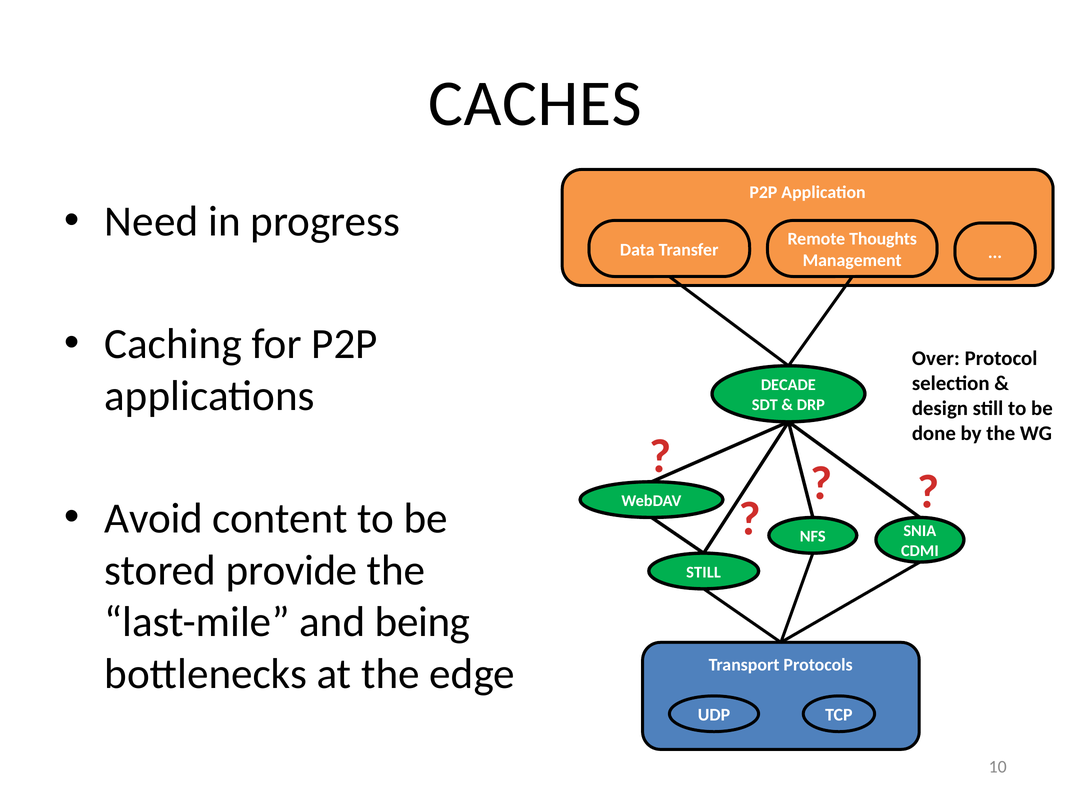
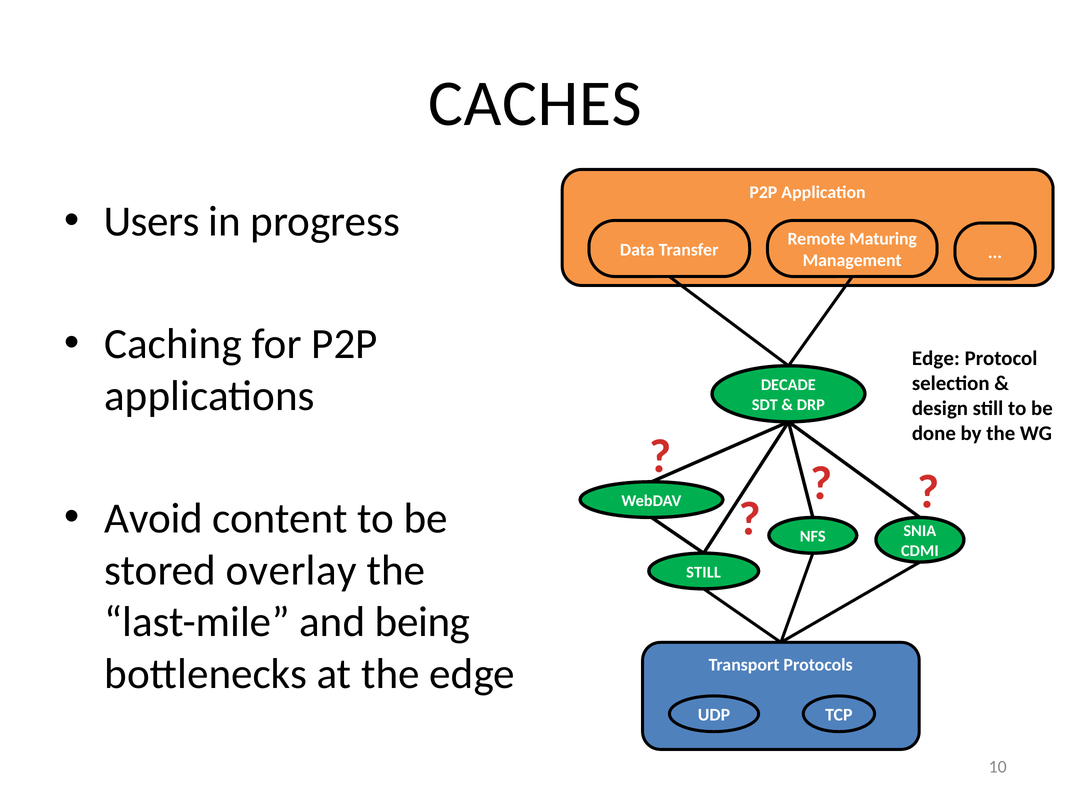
Need: Need -> Users (152, 222)
Thoughts: Thoughts -> Maturing (883, 239)
Over: Over -> Edge (936, 358)
provide: provide -> overlay (291, 570)
